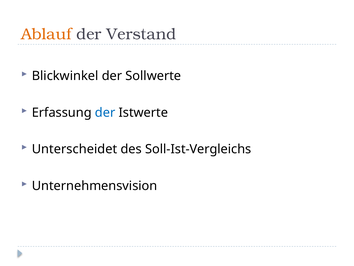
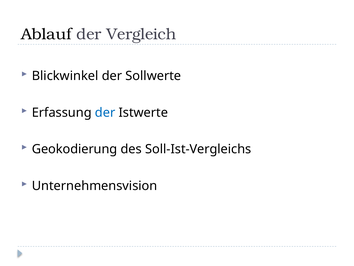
Ablauf colour: orange -> black (46, 34)
Verstand: Verstand -> Vergleich (141, 34)
Unterscheidet: Unterscheidet -> Geokodierung (75, 149)
